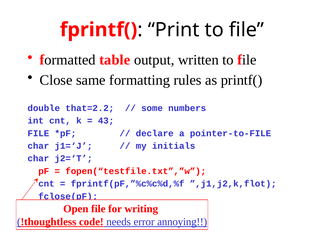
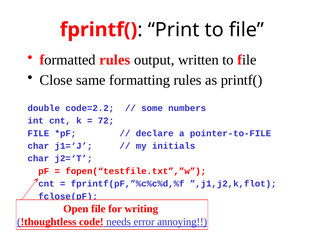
formatted table: table -> rules (115, 60)
that=2.2: that=2.2 -> code=2.2 (90, 108)
43: 43 -> 72 (106, 121)
